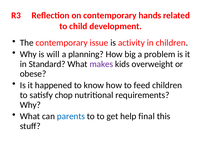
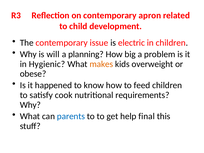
hands: hands -> apron (150, 15)
activity: activity -> electric (131, 43)
Standard: Standard -> Hygienic (47, 64)
makes colour: purple -> orange (101, 64)
chop: chop -> cook (64, 95)
